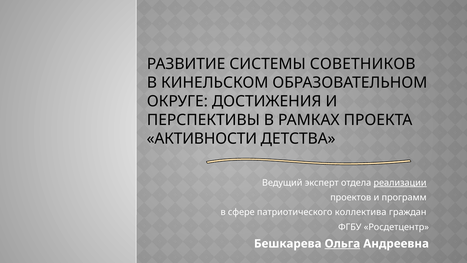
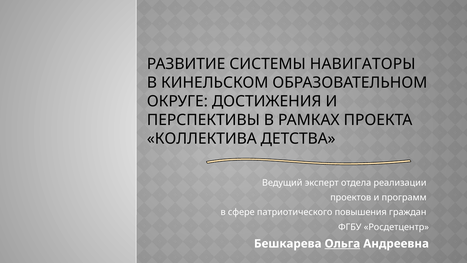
СОВЕТНИКОВ: СОВЕТНИКОВ -> НАВИГАТОРЫ (363, 64)
АКТИВНОСТИ: АКТИВНОСТИ -> КОЛЛЕКТИВА (202, 139)
реализации underline: present -> none (400, 182)
коллектива: коллектива -> повышения (361, 212)
